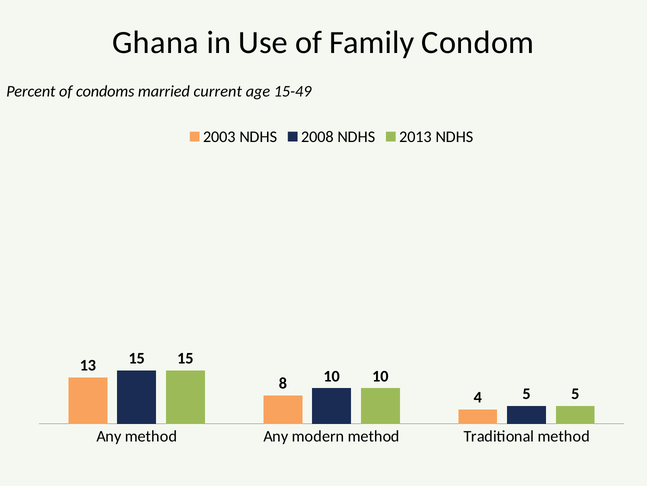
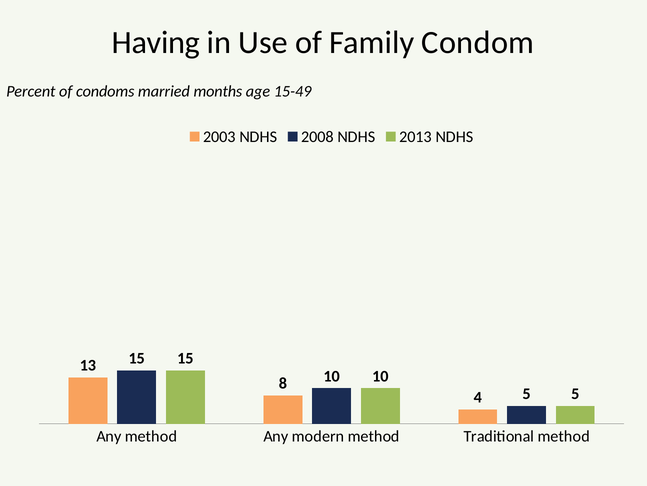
Ghana: Ghana -> Having (156, 43)
current: current -> months (218, 91)
